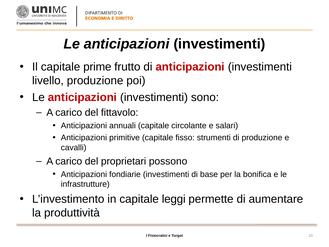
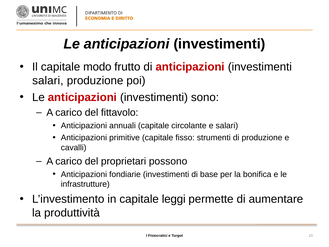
prime: prime -> modo (97, 67)
livello: livello -> salari (48, 81)
